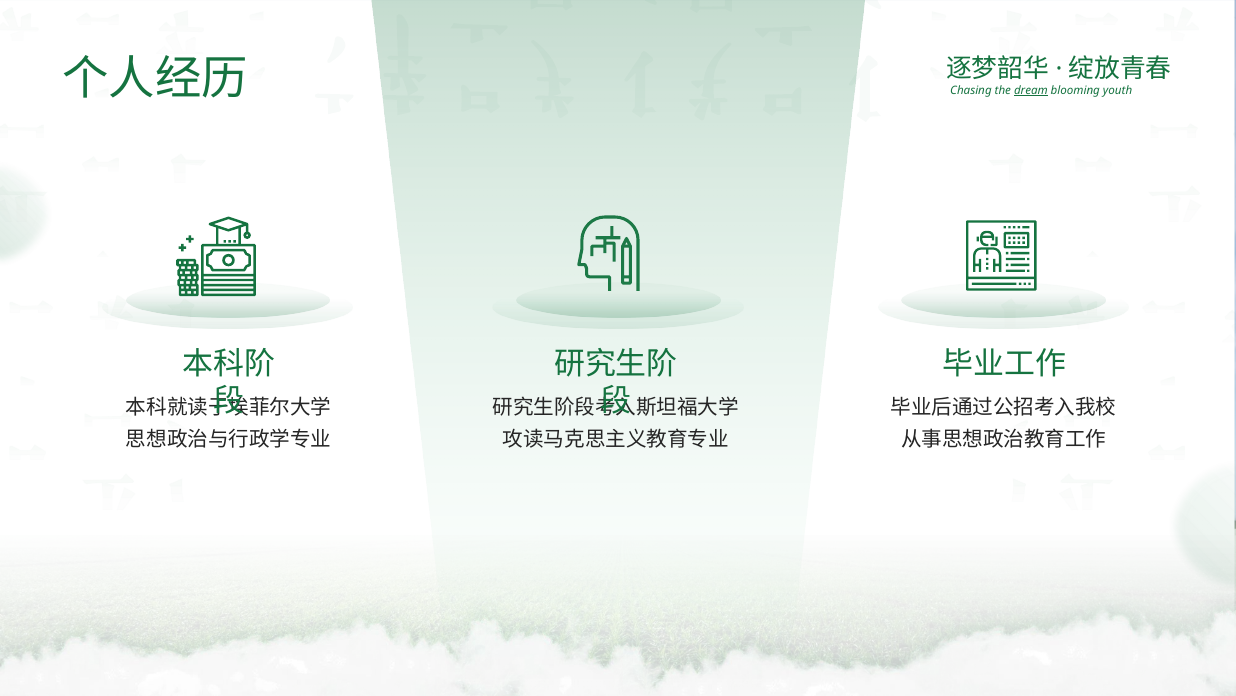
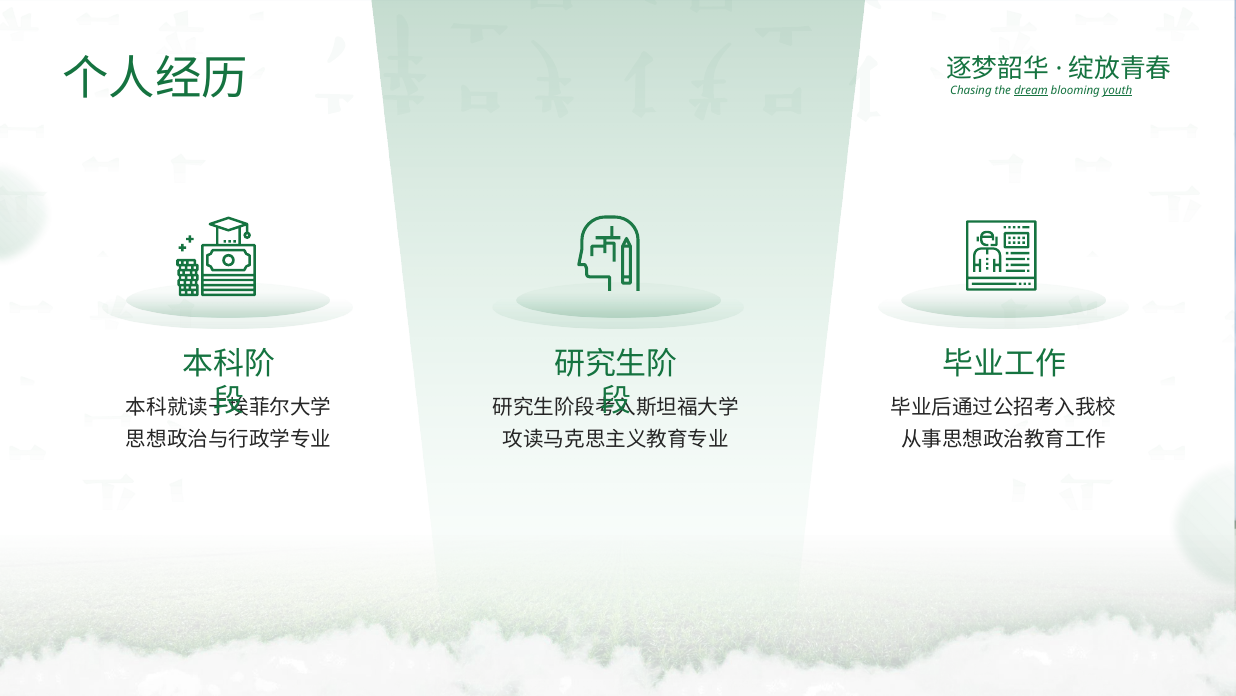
youth underline: none -> present (1118, 90)
